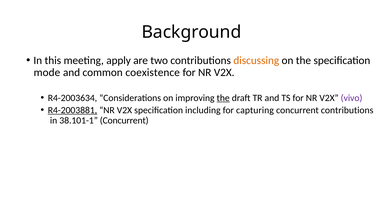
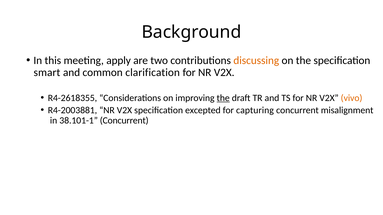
mode: mode -> smart (47, 73)
coexistence: coexistence -> clarification (153, 73)
R4-2003634: R4-2003634 -> R4-2618355 (72, 98)
vivo colour: purple -> orange (352, 98)
R4-2003881 underline: present -> none (72, 110)
including: including -> excepted (203, 110)
concurrent contributions: contributions -> misalignment (347, 110)
